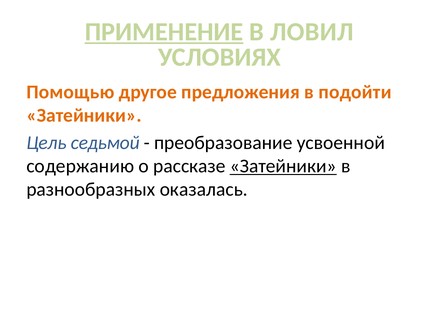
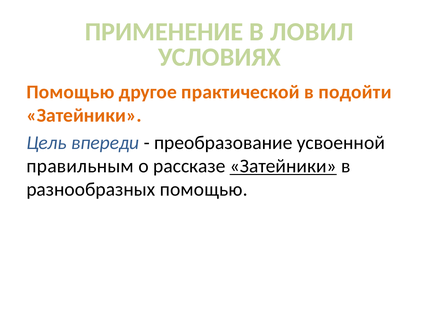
ПРИМЕНЕНИЕ underline: present -> none (164, 32)
предложения: предложения -> практической (241, 92)
седьмой: седьмой -> впереди (105, 143)
содержанию: содержанию -> правильным (80, 166)
разнообразных оказалась: оказалась -> помощью (204, 190)
